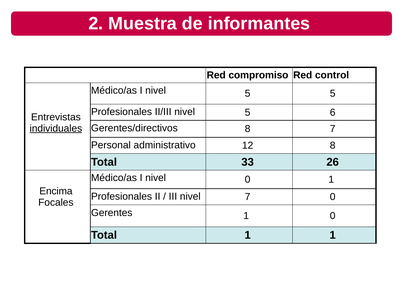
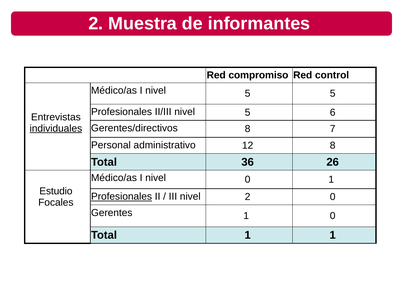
33: 33 -> 36 (248, 162)
Encima: Encima -> Estudio (56, 191)
Profesionales underline: none -> present (122, 197)
nivel 7: 7 -> 2 (248, 197)
